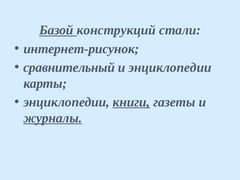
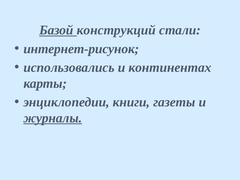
сравнительный: сравнительный -> использовались (69, 67)
и энциклопедии: энциклопедии -> континентах (170, 67)
книги underline: present -> none (131, 102)
